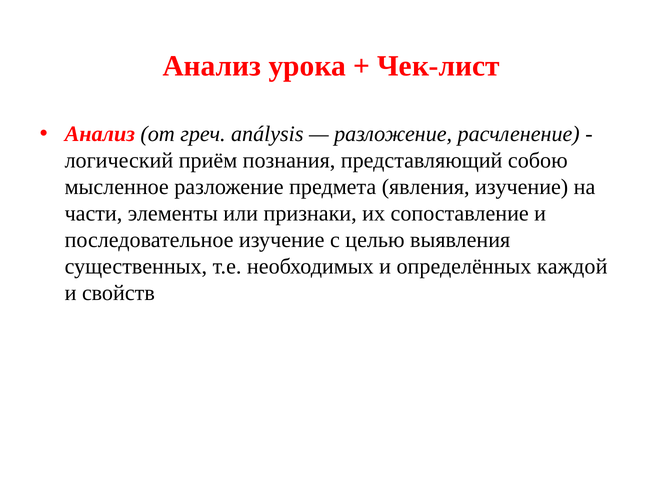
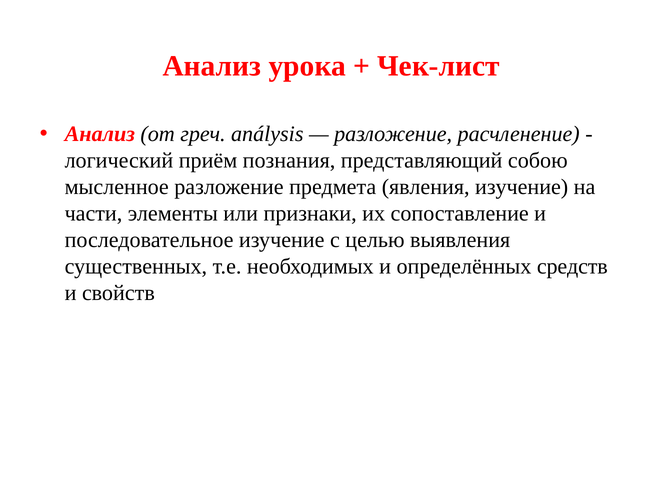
каждой: каждой -> средств (572, 267)
